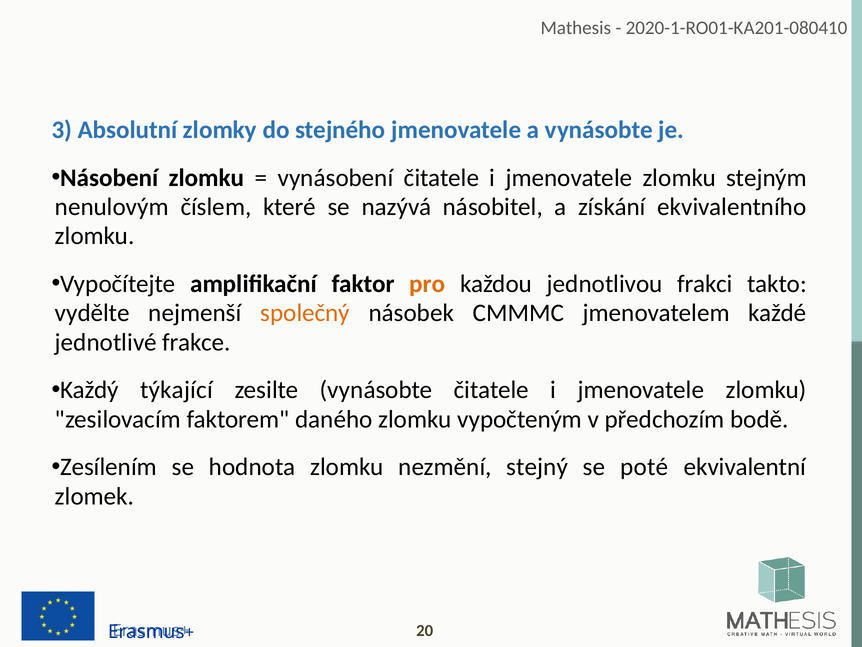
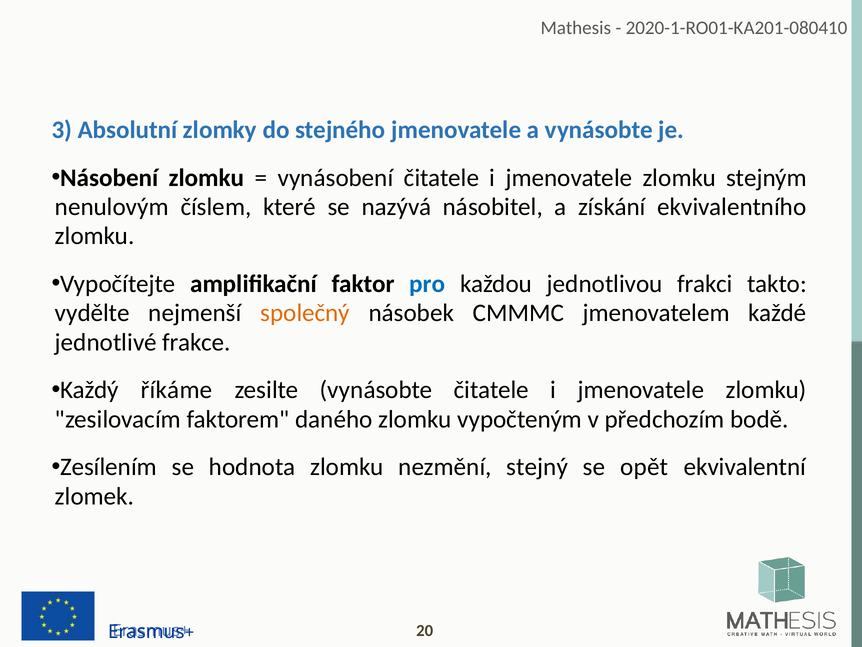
pro colour: orange -> blue (427, 284)
týkající: týkající -> říkáme (176, 390)
poté: poté -> opět (644, 467)
